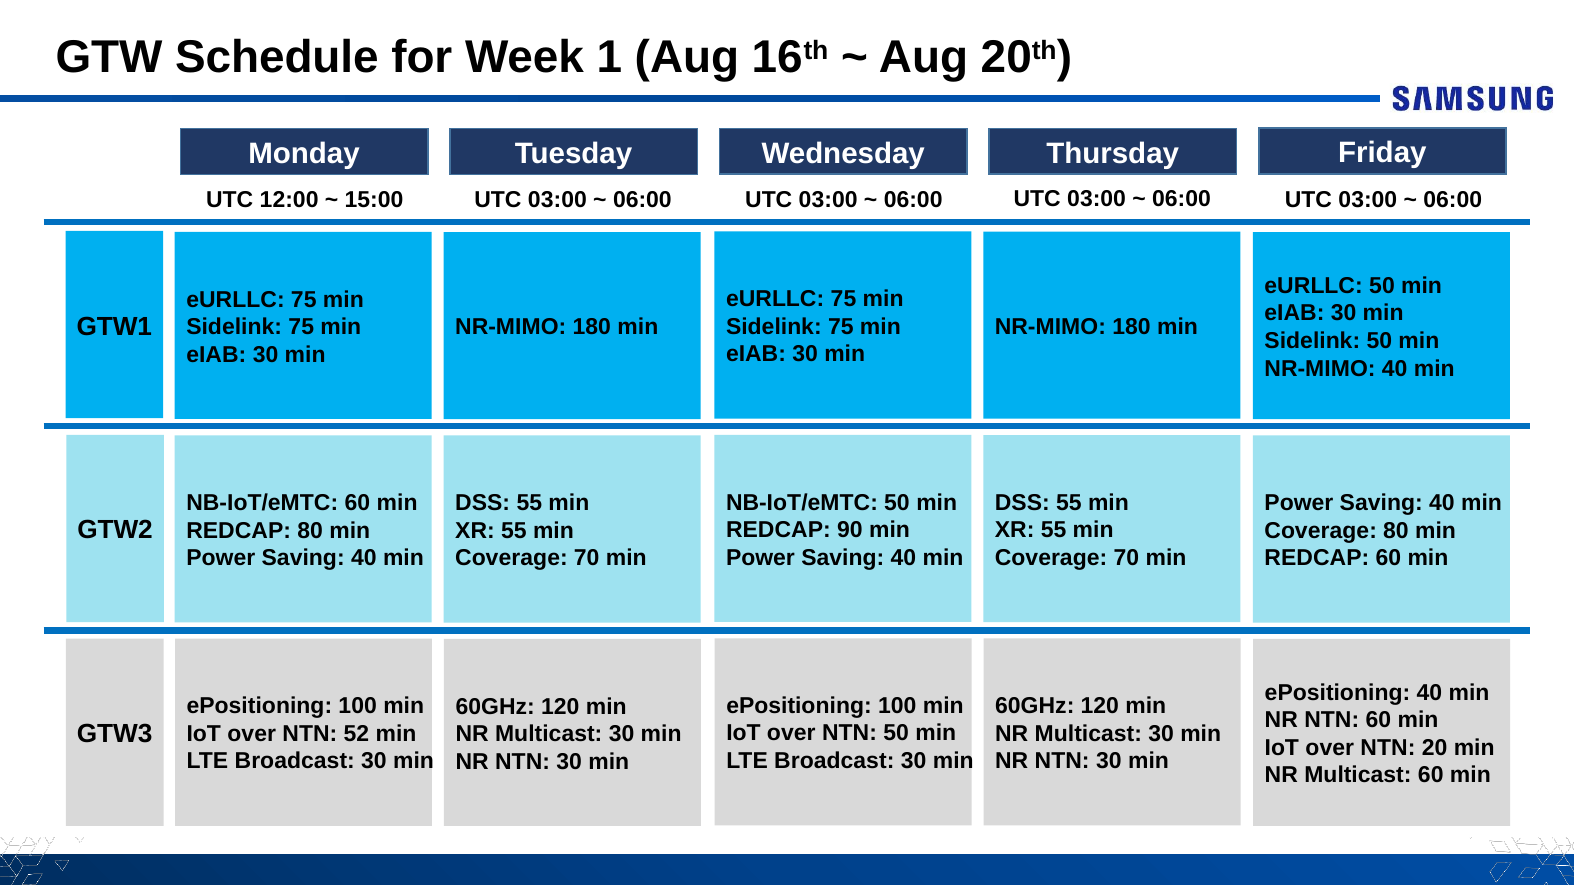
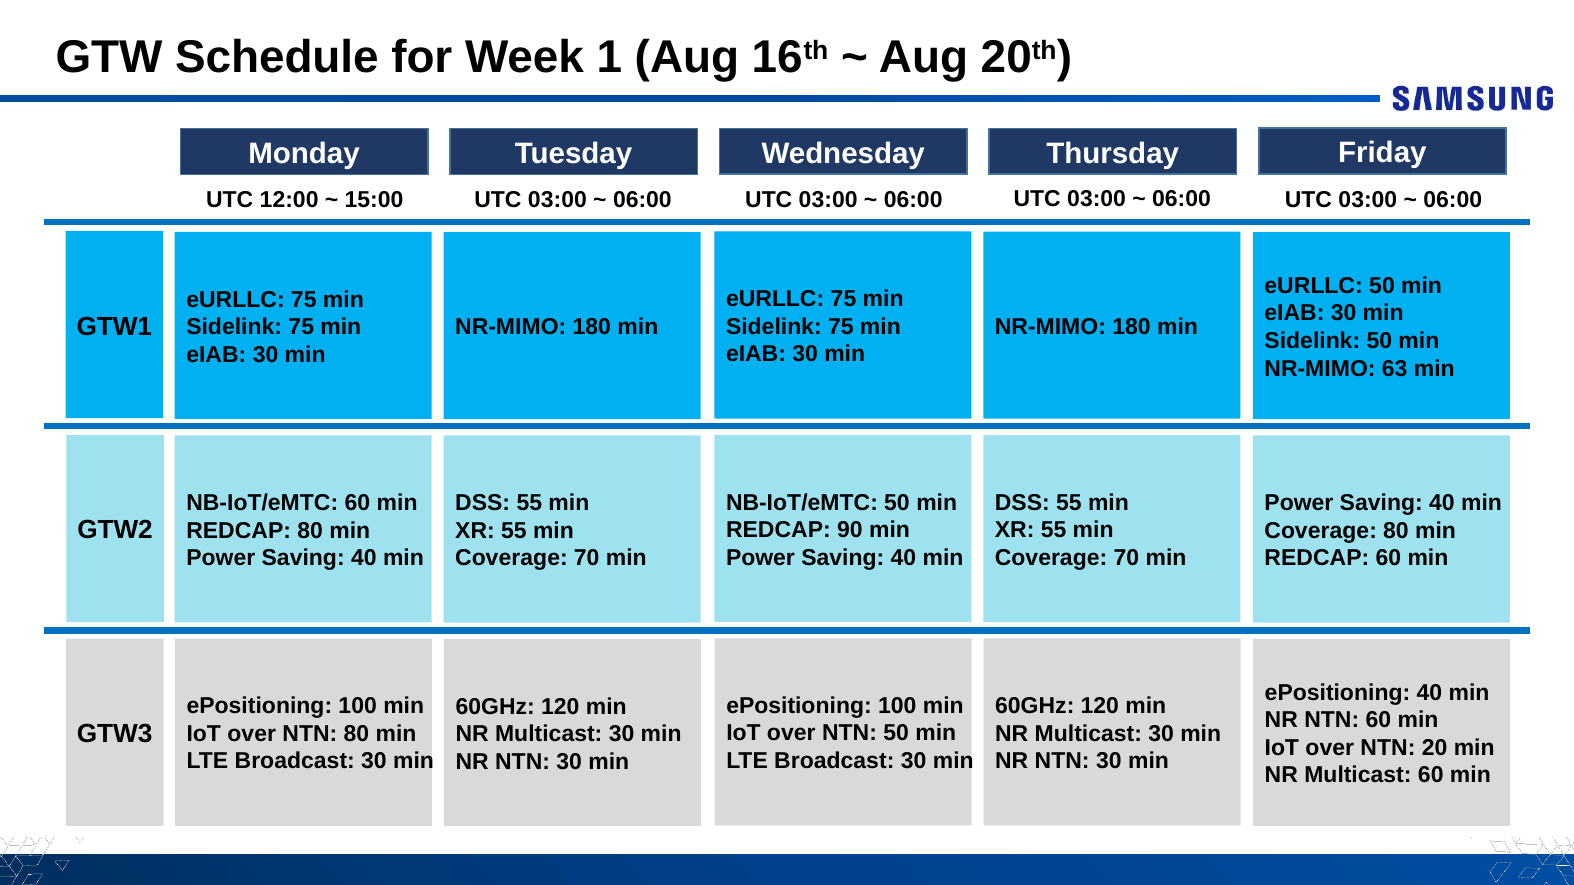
NR-MIMO 40: 40 -> 63 (1395, 369)
NTN 52: 52 -> 80 (356, 734)
